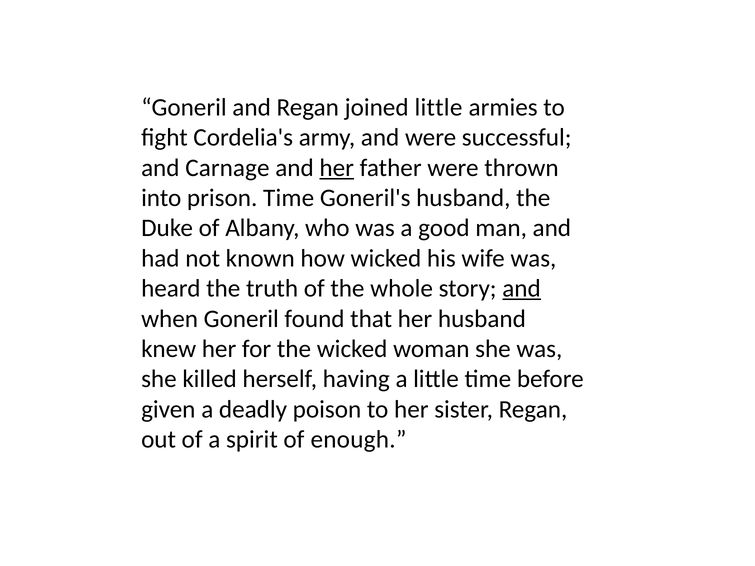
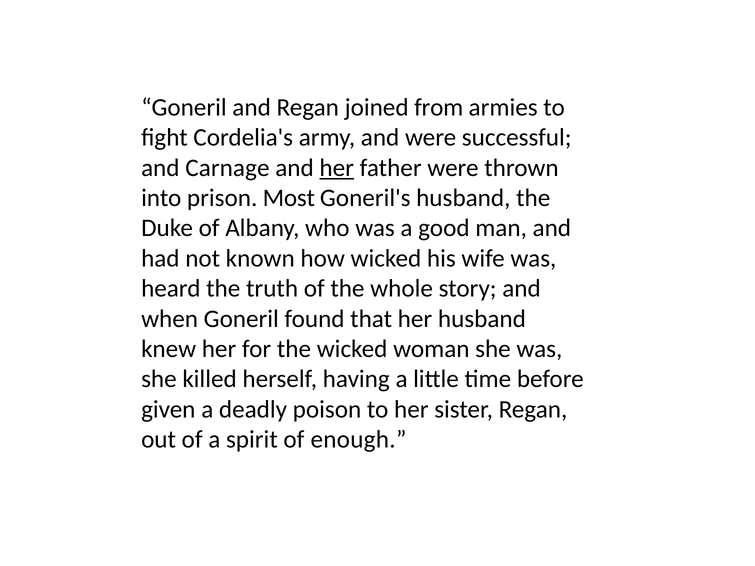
joined little: little -> from (439, 107)
prison Time: Time -> Most (289, 198)
and underline: present -> none (522, 289)
